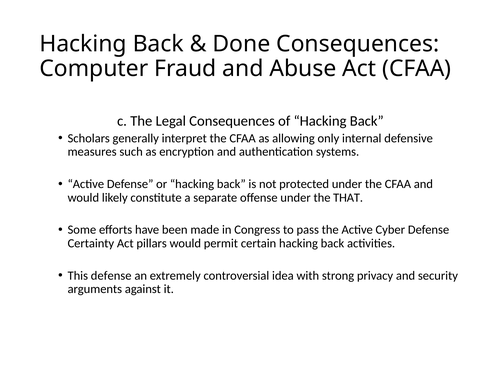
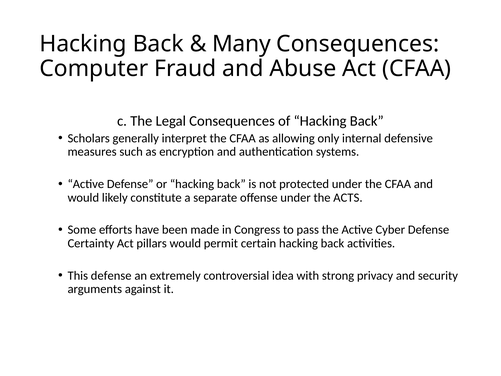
Done: Done -> Many (241, 44)
THAT: THAT -> ACTS (348, 197)
